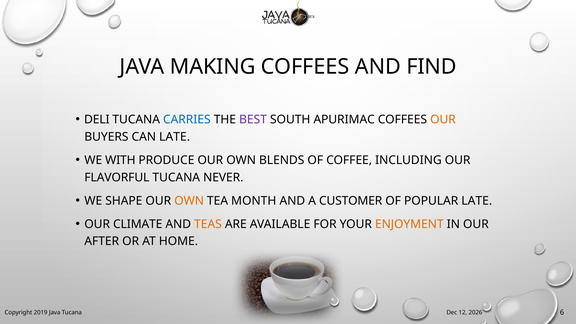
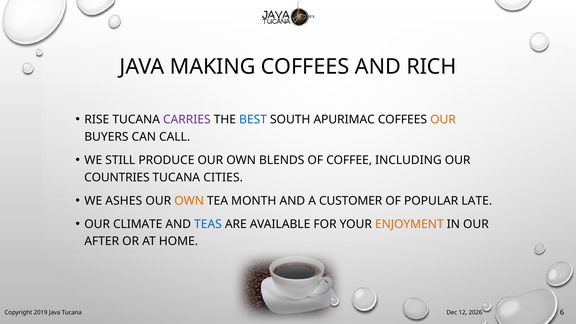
FIND: FIND -> RICH (431, 67)
DELI: DELI -> RISE (97, 120)
CARRIES colour: blue -> purple (187, 120)
BEST colour: purple -> blue (253, 120)
CAN LATE: LATE -> CALL (175, 137)
WITH: WITH -> STILL (120, 160)
FLAVORFUL: FLAVORFUL -> COUNTRIES (117, 177)
NEVER: NEVER -> CITIES (223, 177)
SHAPE: SHAPE -> ASHES (124, 201)
TEAS colour: orange -> blue (208, 224)
